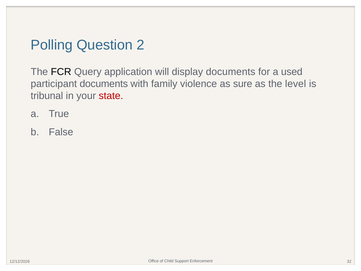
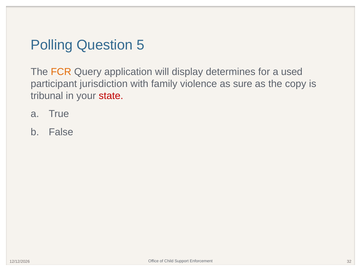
2: 2 -> 5 (140, 45)
FCR colour: black -> orange (61, 72)
display documents: documents -> determines (231, 72)
participant documents: documents -> jurisdiction (104, 84)
level: level -> copy (296, 84)
